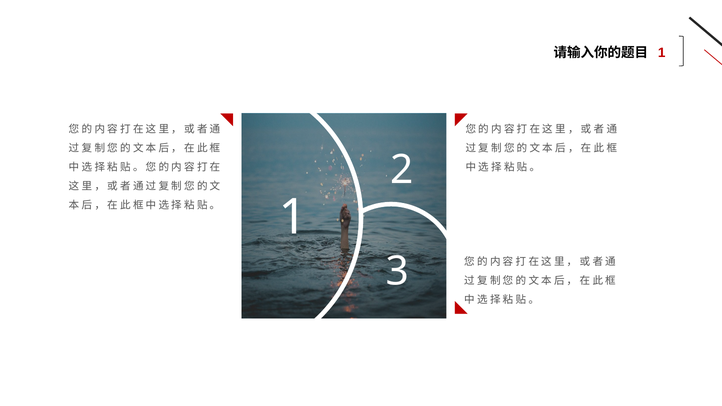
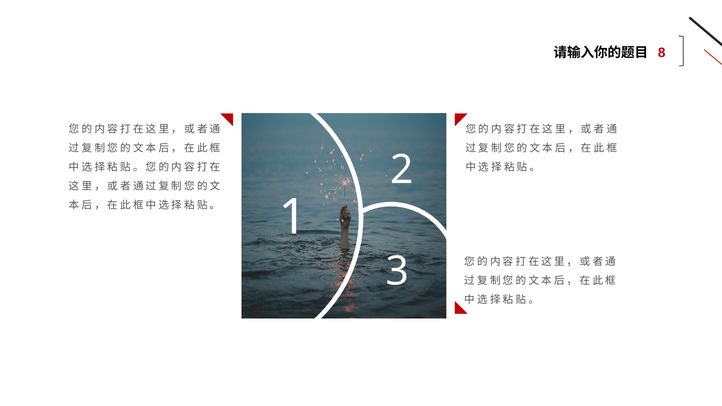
1: 1 -> 8 (662, 53)
